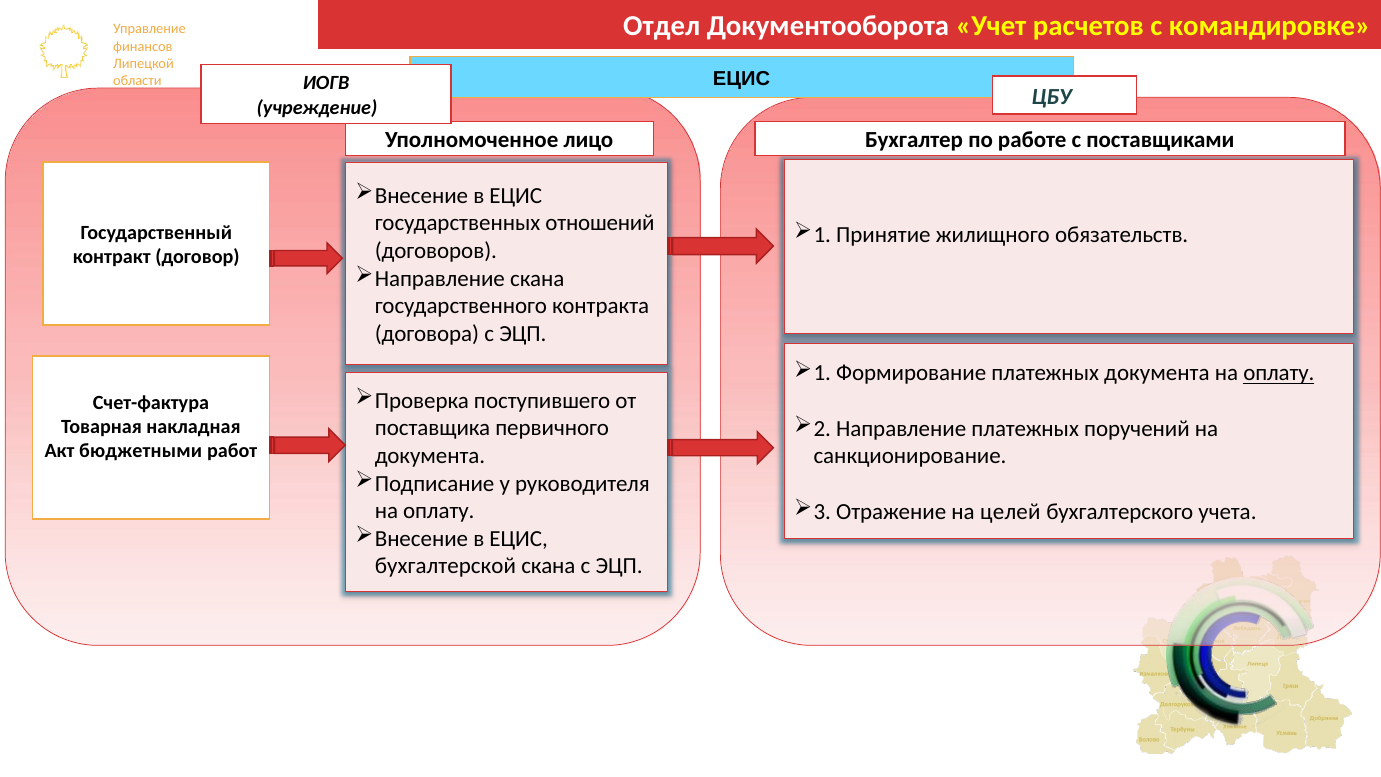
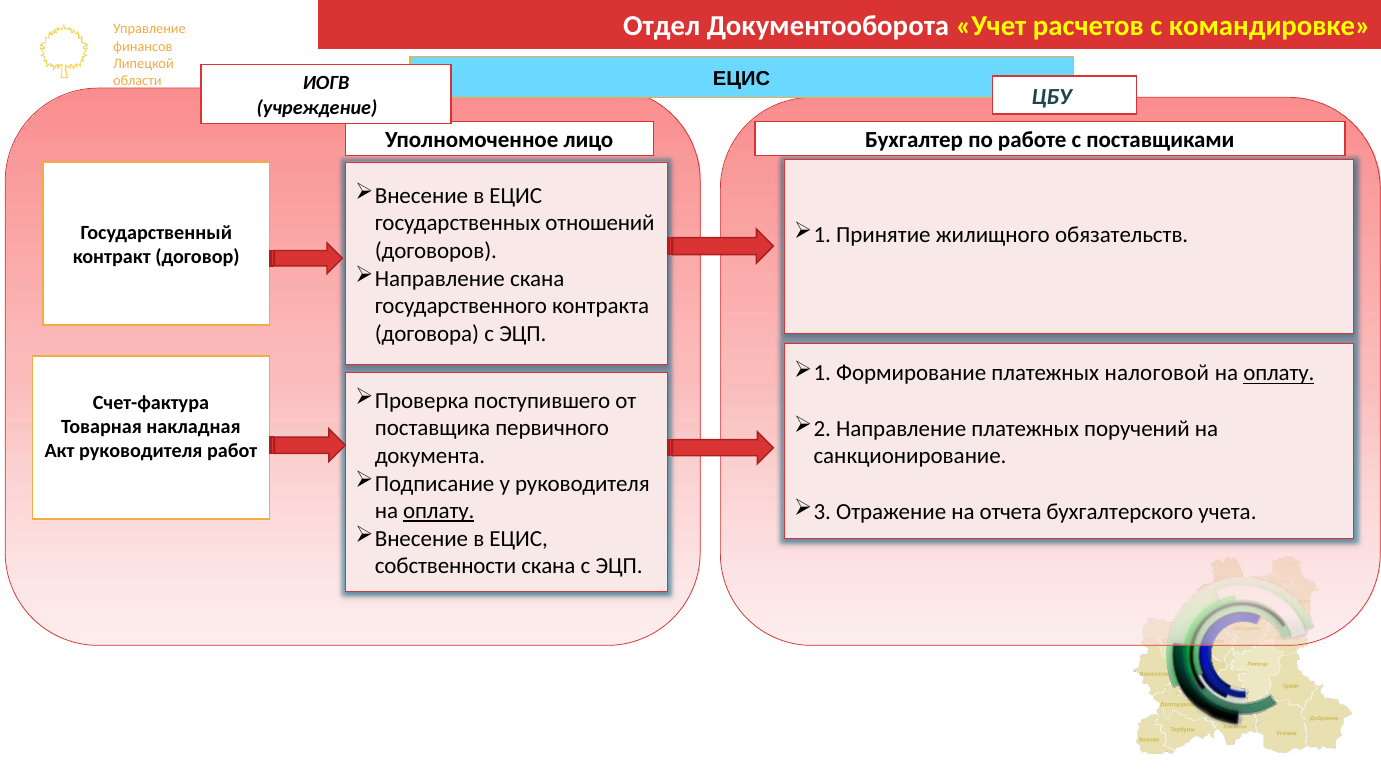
платежных документа: документа -> налоговой (1157, 373)
Акт бюджетными: бюджетными -> руководителя (141, 451)
целей: целей -> отчета (1011, 511)
оплату underline: none -> present (439, 511)
бухгалтерской: бухгалтерской -> собственности (446, 566)
